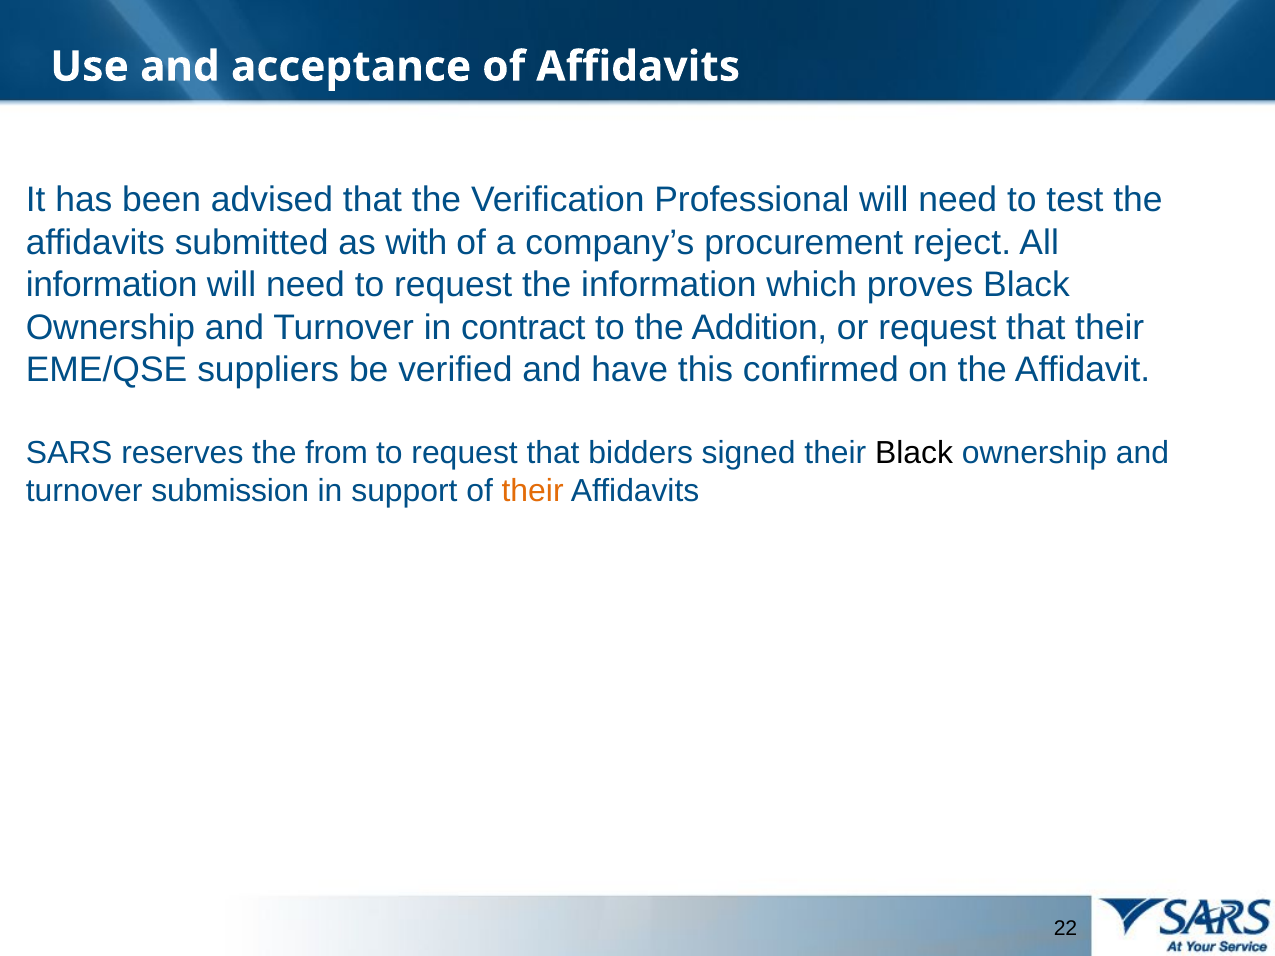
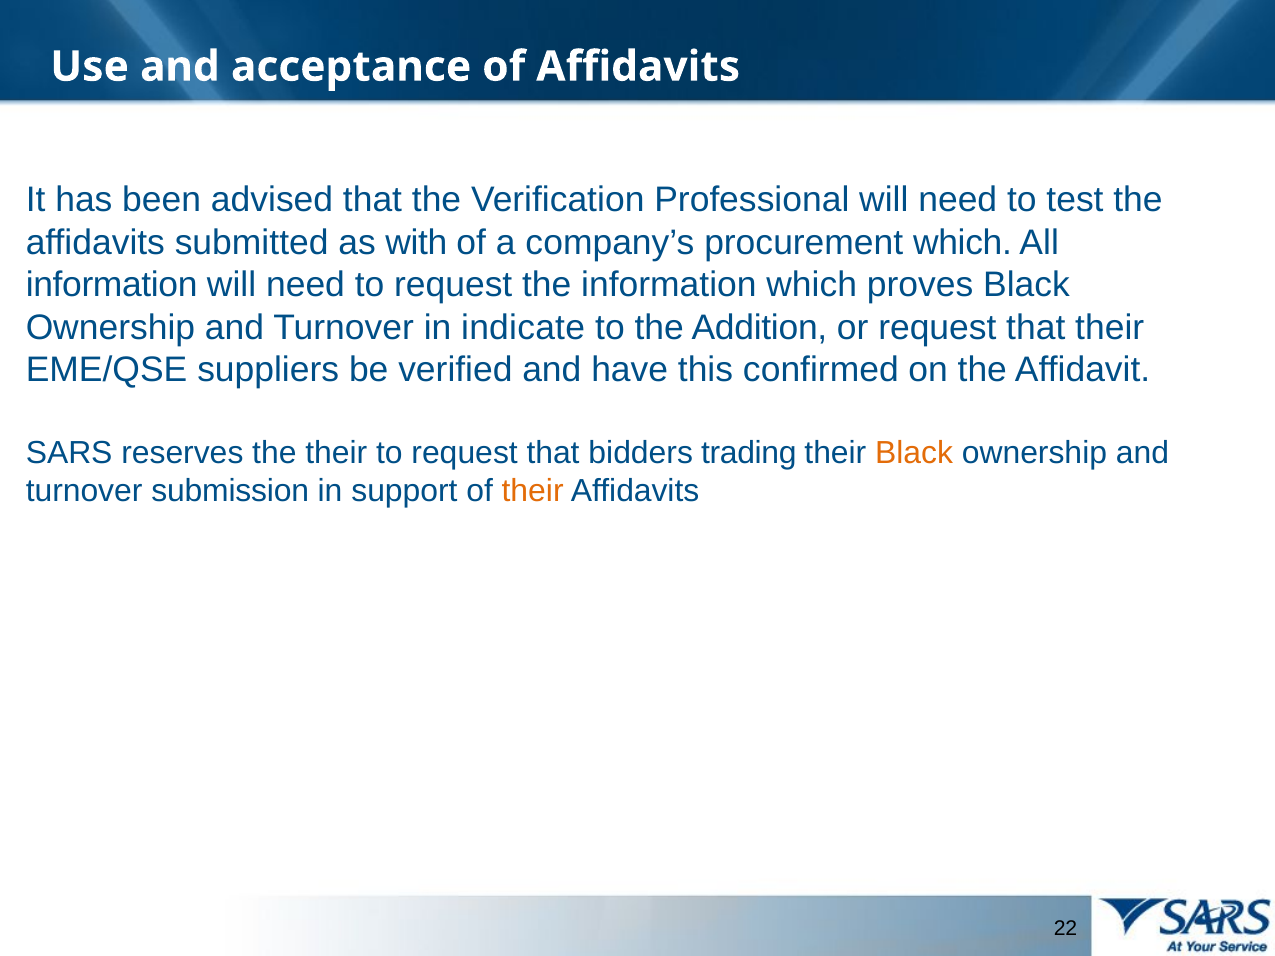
procurement reject: reject -> which (962, 243)
contract: contract -> indicate (523, 328)
the from: from -> their (336, 453)
signed: signed -> trading (749, 453)
Black colour: black -> orange (914, 453)
